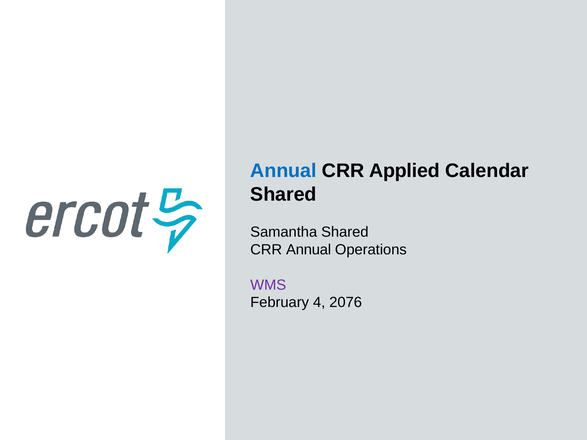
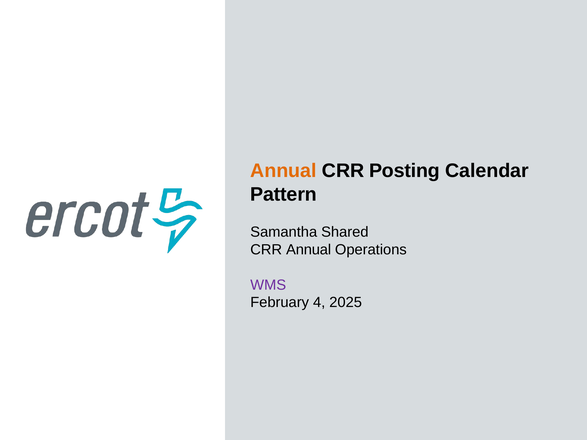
Annual colour: blue -> orange (283, 171)
Applied: Applied -> Posting (404, 171)
Shared: Shared -> Pattern (284, 194)
2076: 2076 -> 2025 (346, 303)
